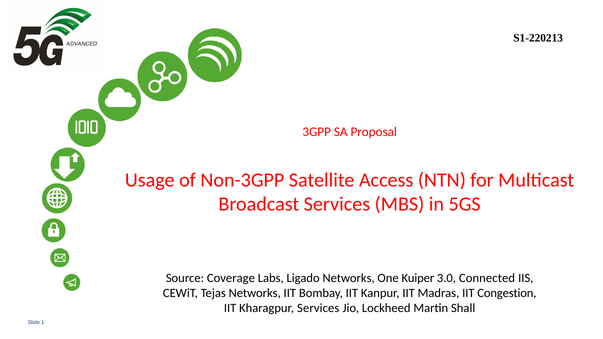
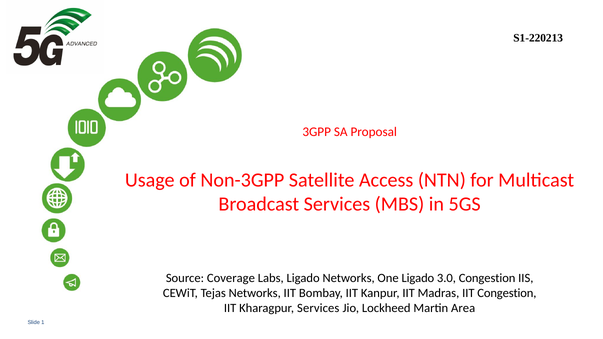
One Kuiper: Kuiper -> Ligado (418, 278)
3.0 Connected: Connected -> Congestion (487, 278)
Shall: Shall -> Area (463, 308)
